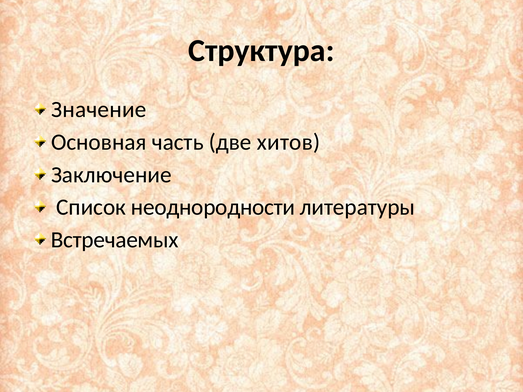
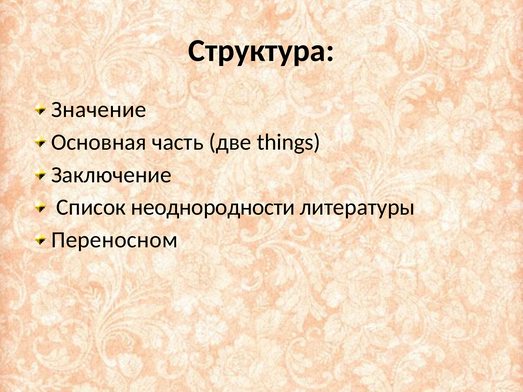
хитов: хитов -> things (289, 142)
Встречаемых: Встречаемых -> Переносном (114, 240)
